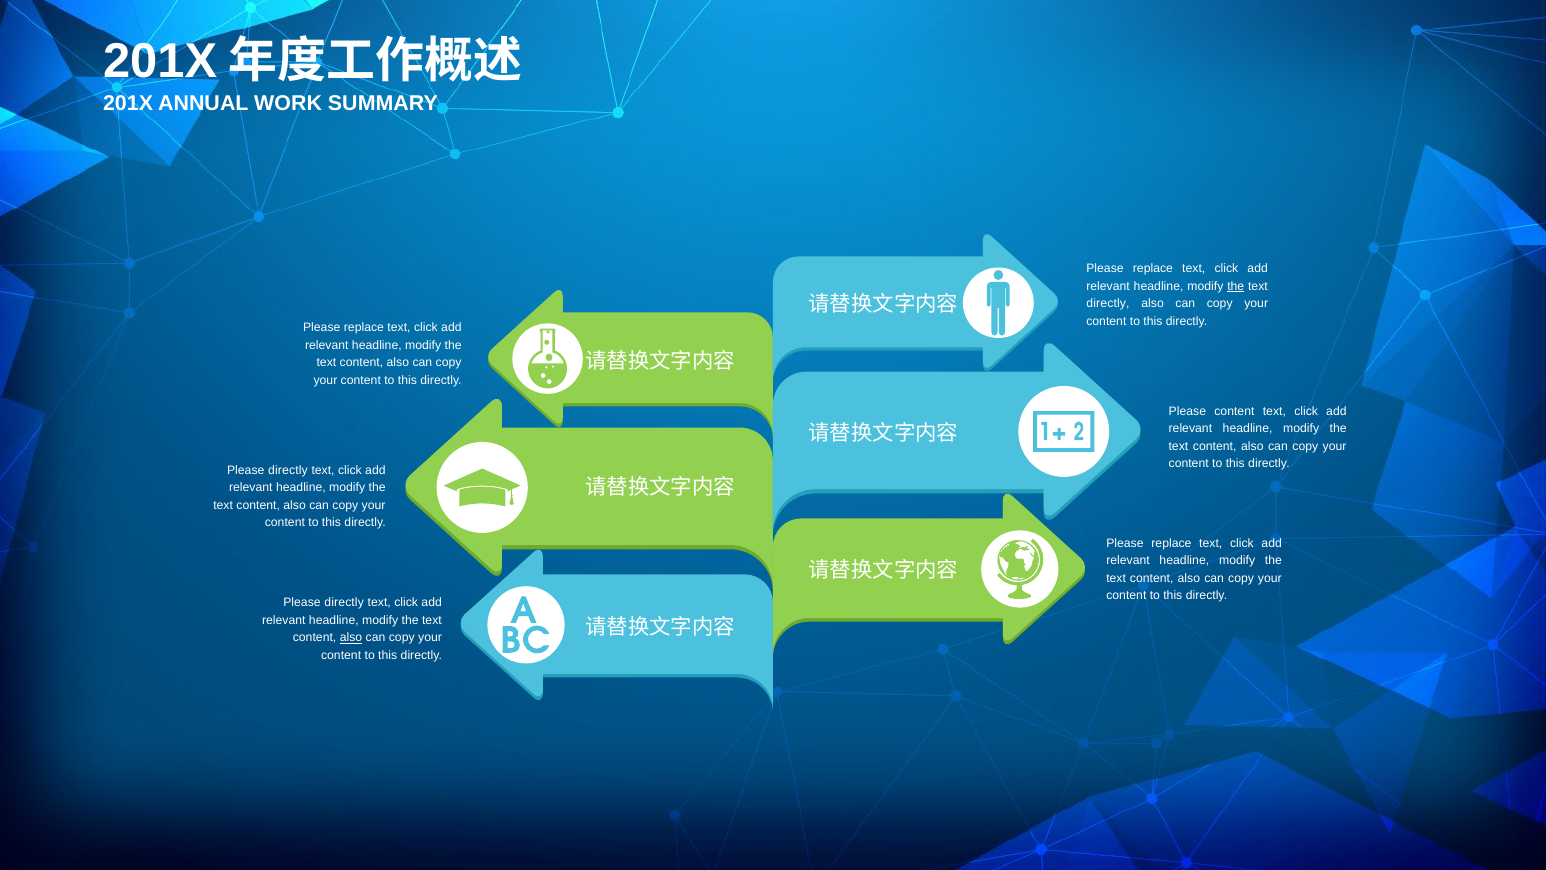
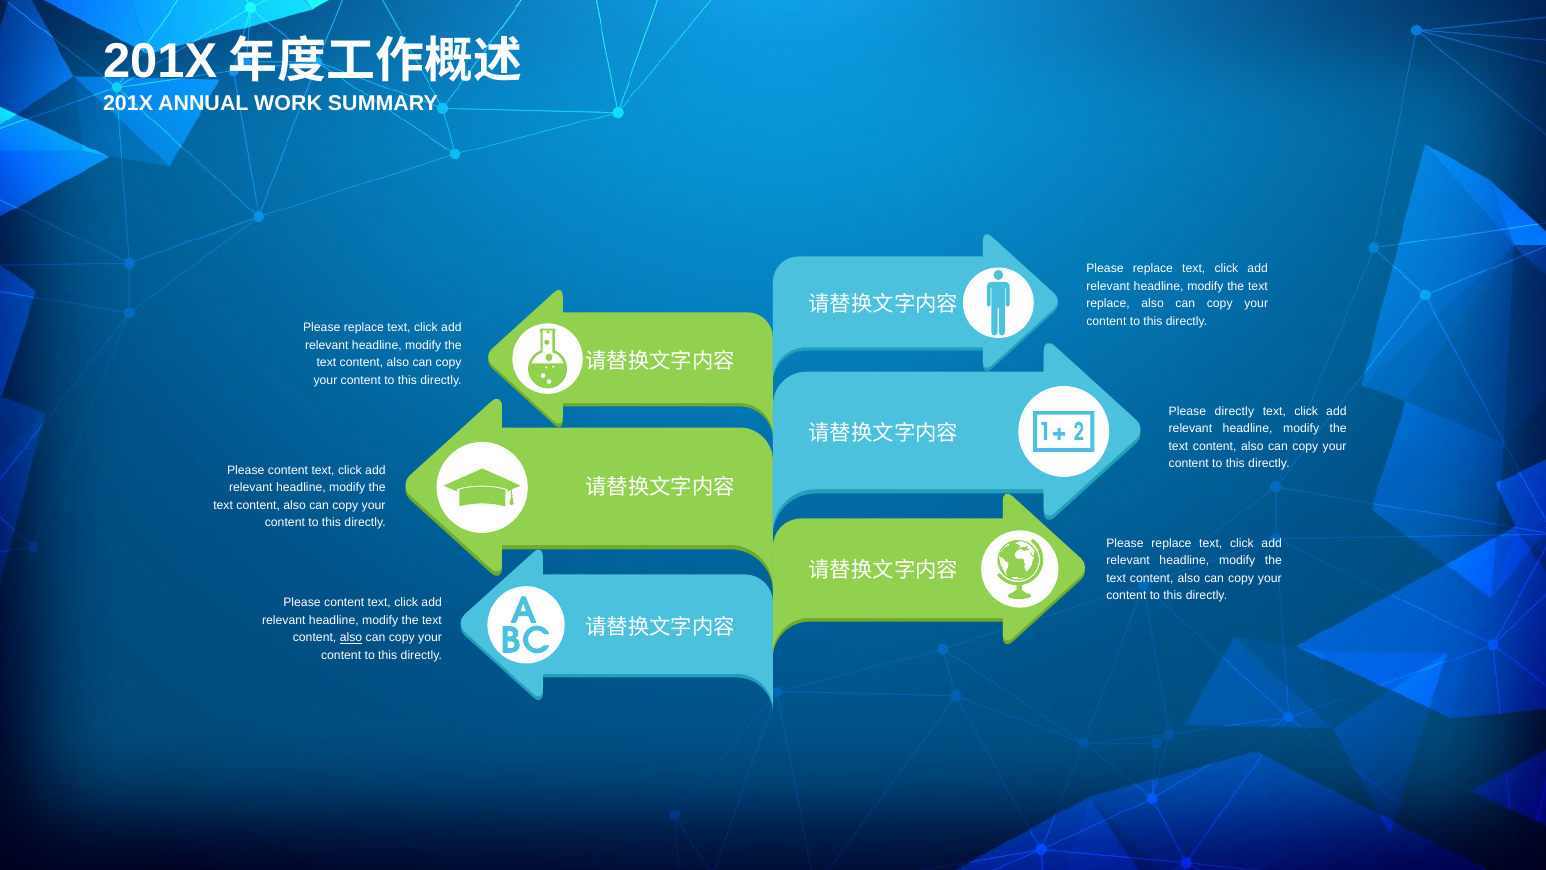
the underline: present -> none (1236, 286)
directly: directly -> replace (1108, 303)
Please content: content -> directly (1234, 411)
directly: directly -> content (288, 470)
directly: directly -> content (344, 602)
